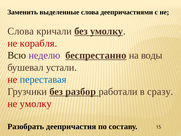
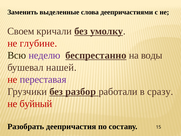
Слова: Слова -> Своем (21, 31)
корабля: корабля -> глубине (38, 43)
устали: устали -> нашей (61, 67)
переставая colour: blue -> purple (43, 79)
не умолку: умолку -> буйный (36, 104)
